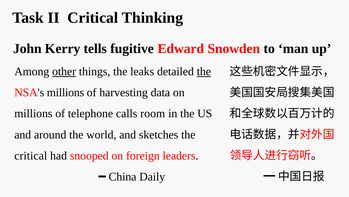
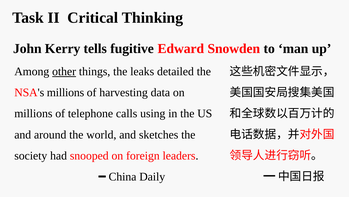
the underline: present -> none (204, 71)
room: room -> using (153, 113)
critical: critical -> society (31, 155)
